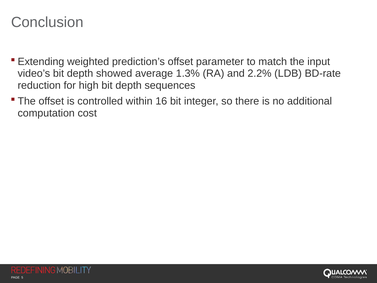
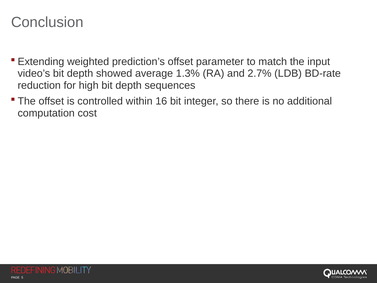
2.2%: 2.2% -> 2.7% (260, 73)
